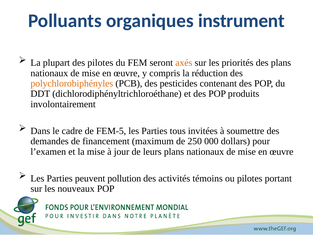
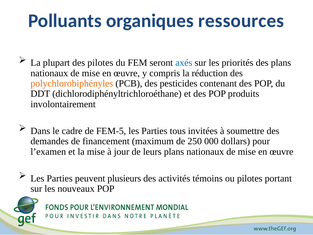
instrument: instrument -> ressources (241, 21)
axés colour: orange -> blue (184, 63)
pollution: pollution -> plusieurs (124, 178)
